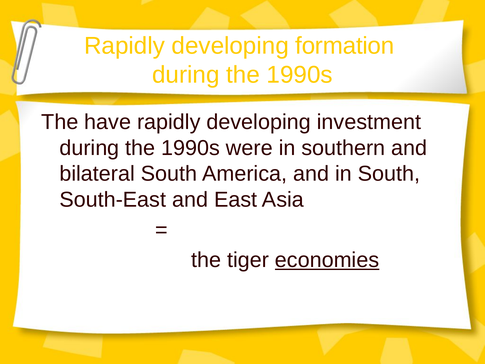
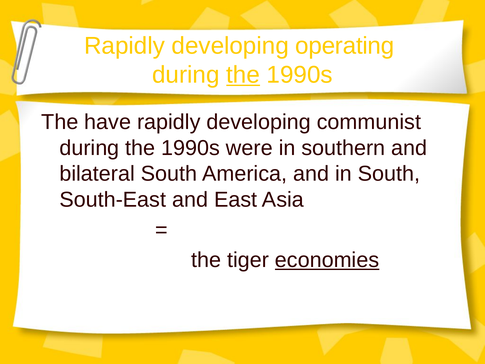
formation: formation -> operating (345, 46)
the underline: none -> present (243, 75)
investment: investment -> communist (369, 122)
